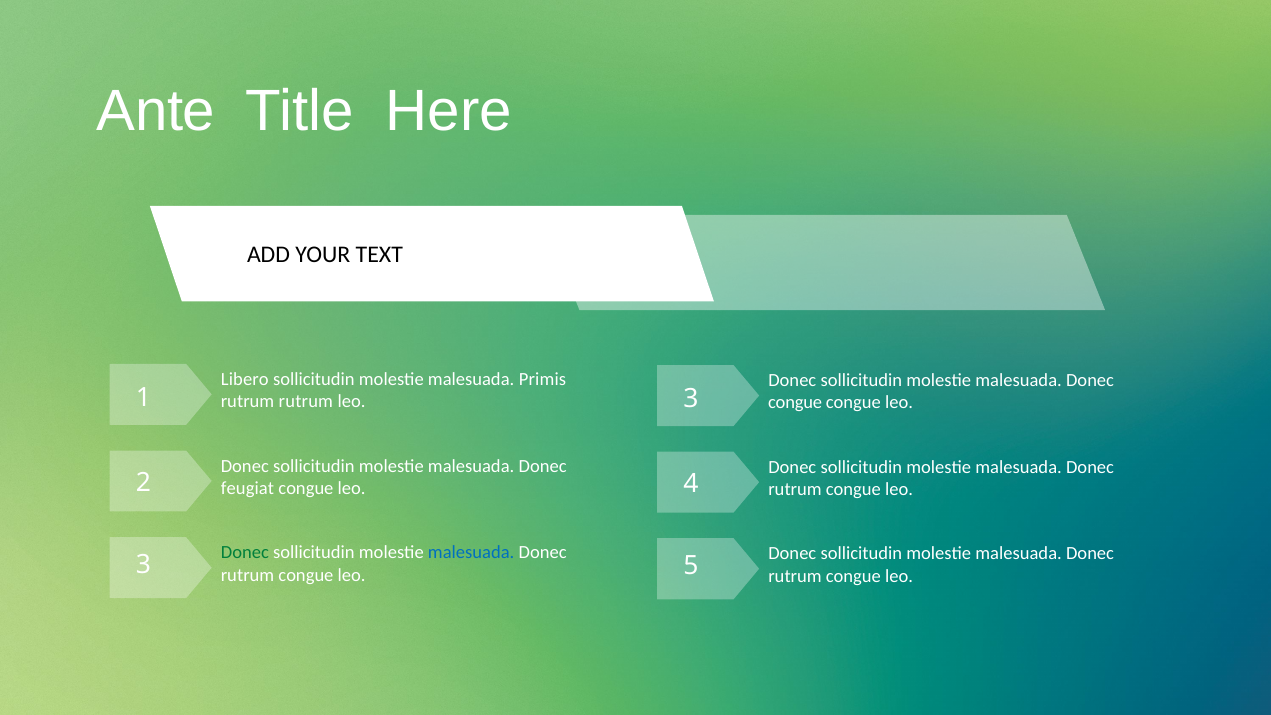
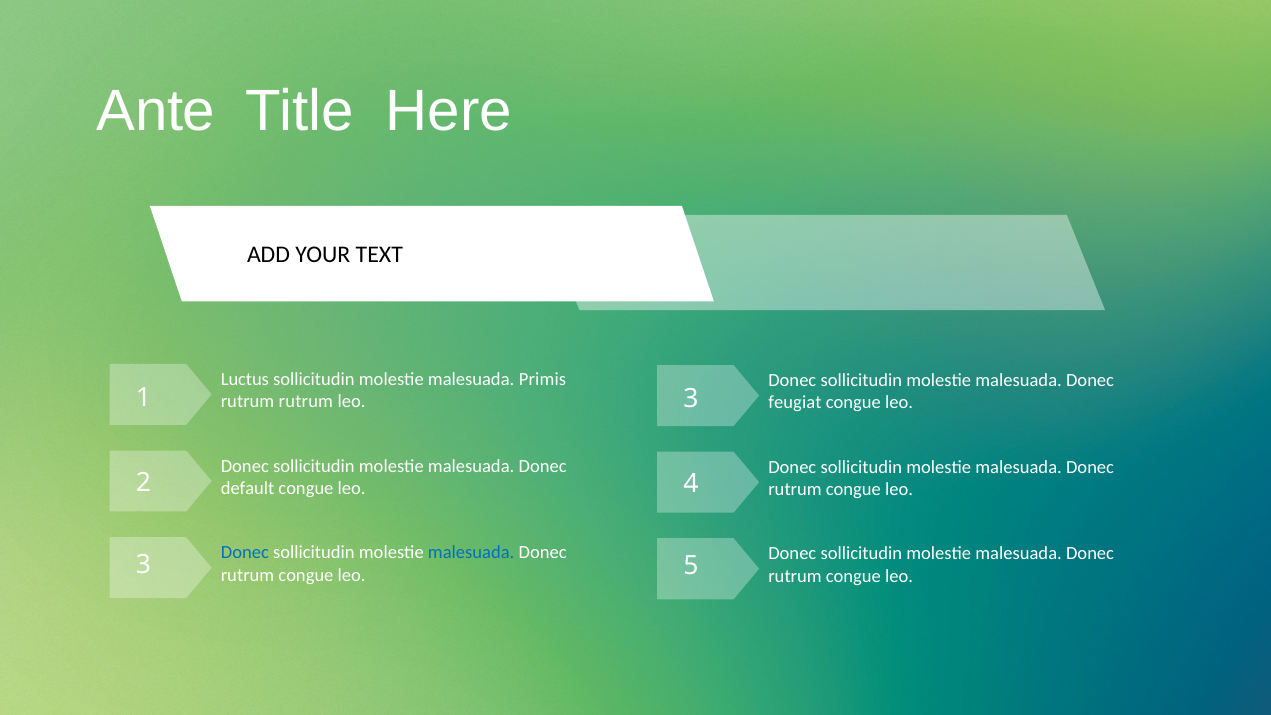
Libero: Libero -> Luctus (245, 379)
congue: congue -> feugiat (795, 403)
feugiat: feugiat -> default (248, 488)
Donec colour: green -> blue (245, 553)
